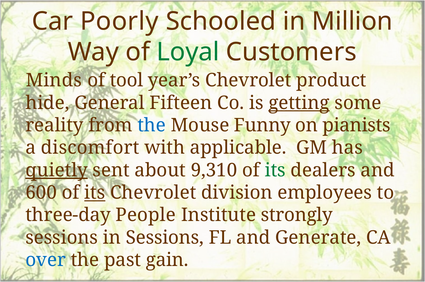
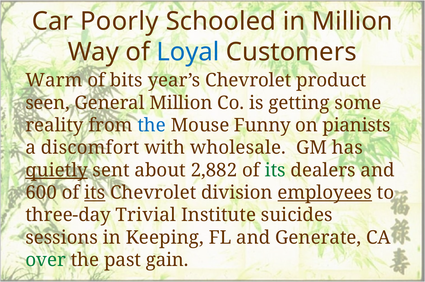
Loyal colour: green -> blue (188, 52)
Minds: Minds -> Warm (54, 80)
tool: tool -> bits (126, 80)
hide: hide -> seen (48, 103)
General Fifteen: Fifteen -> Million (181, 103)
getting underline: present -> none (299, 103)
applicable: applicable -> wholesale (238, 148)
9,310: 9,310 -> 2,882 (214, 170)
employees underline: none -> present (325, 193)
People: People -> Trivial (146, 215)
strongly: strongly -> suicides (297, 215)
in Sessions: Sessions -> Keeping (165, 238)
over colour: blue -> green (46, 260)
